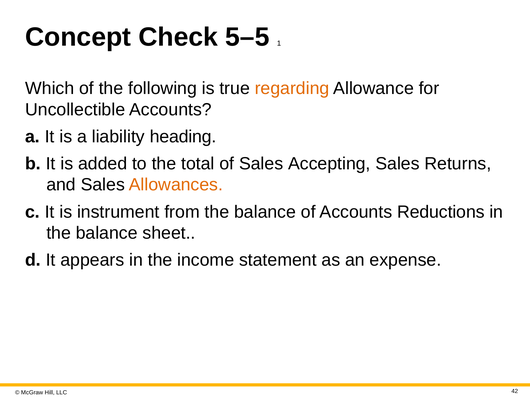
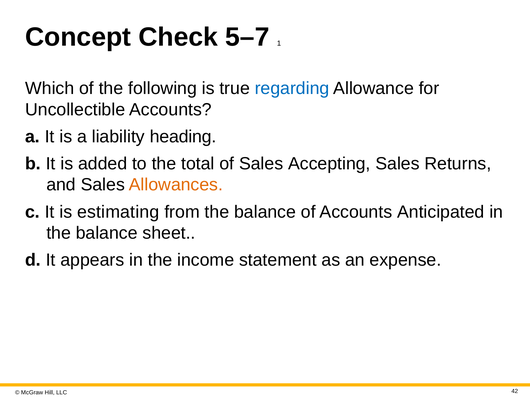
5–5: 5–5 -> 5–7 (247, 37)
regarding colour: orange -> blue (292, 88)
instrument: instrument -> estimating (118, 212)
Reductions: Reductions -> Anticipated (441, 212)
